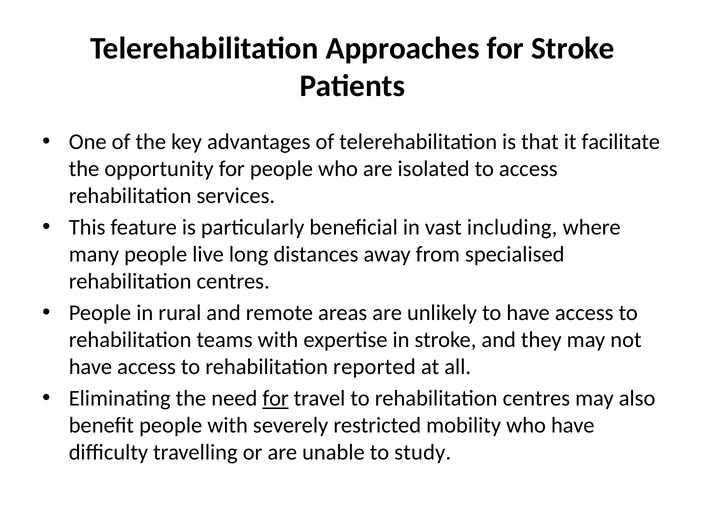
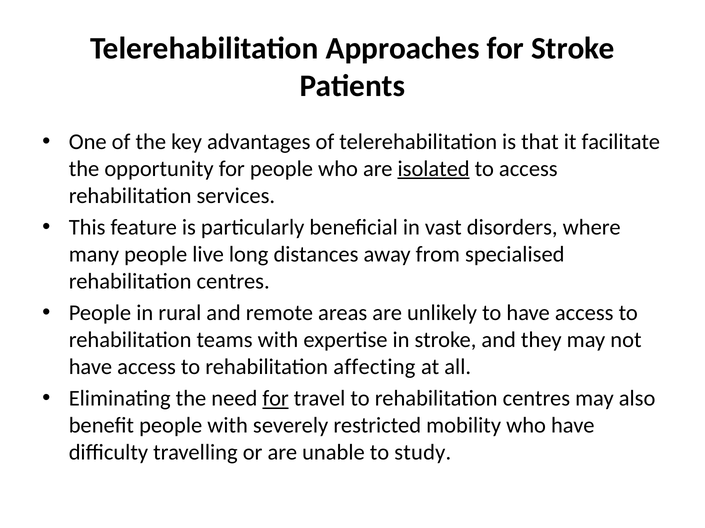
isolated underline: none -> present (434, 169)
including: including -> disorders (512, 228)
reported: reported -> affecting (374, 367)
